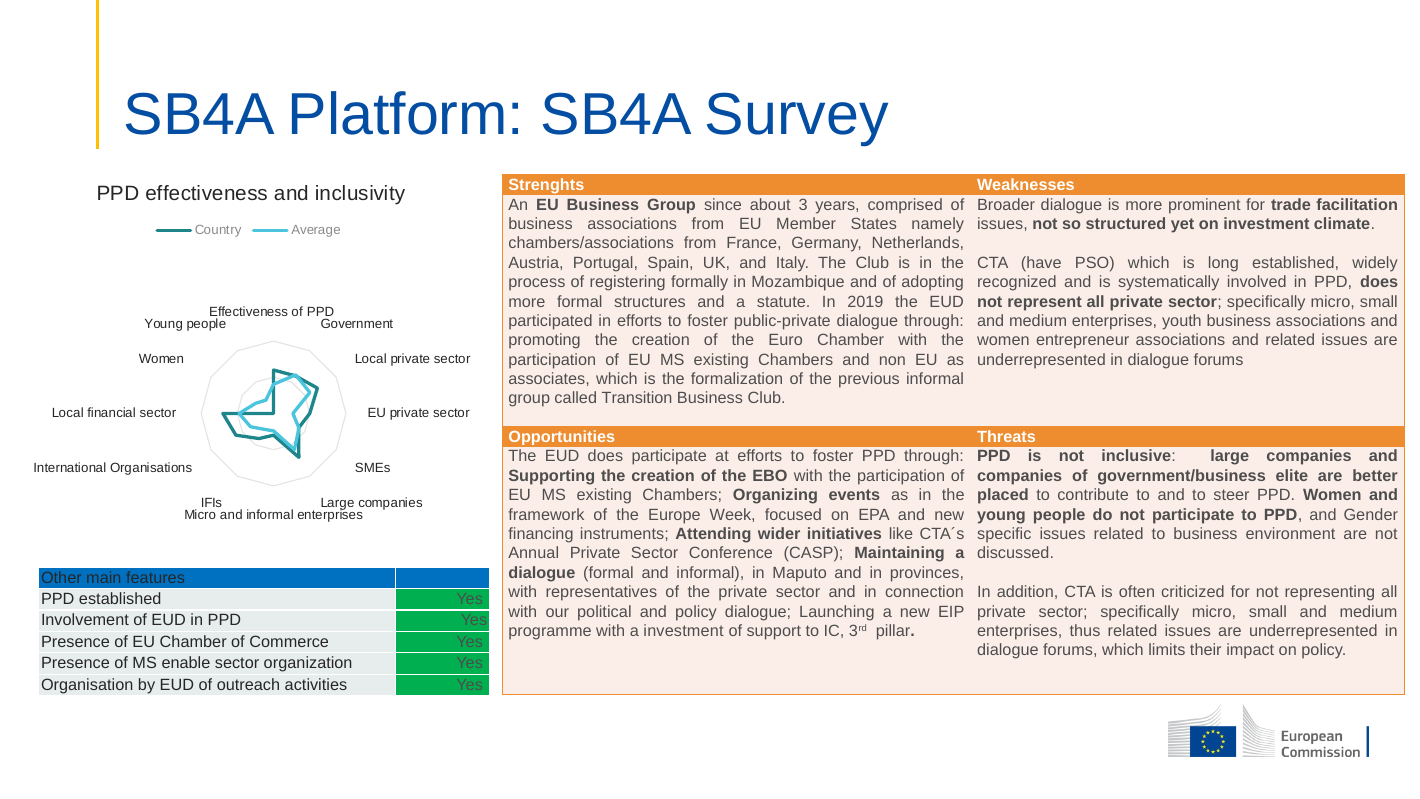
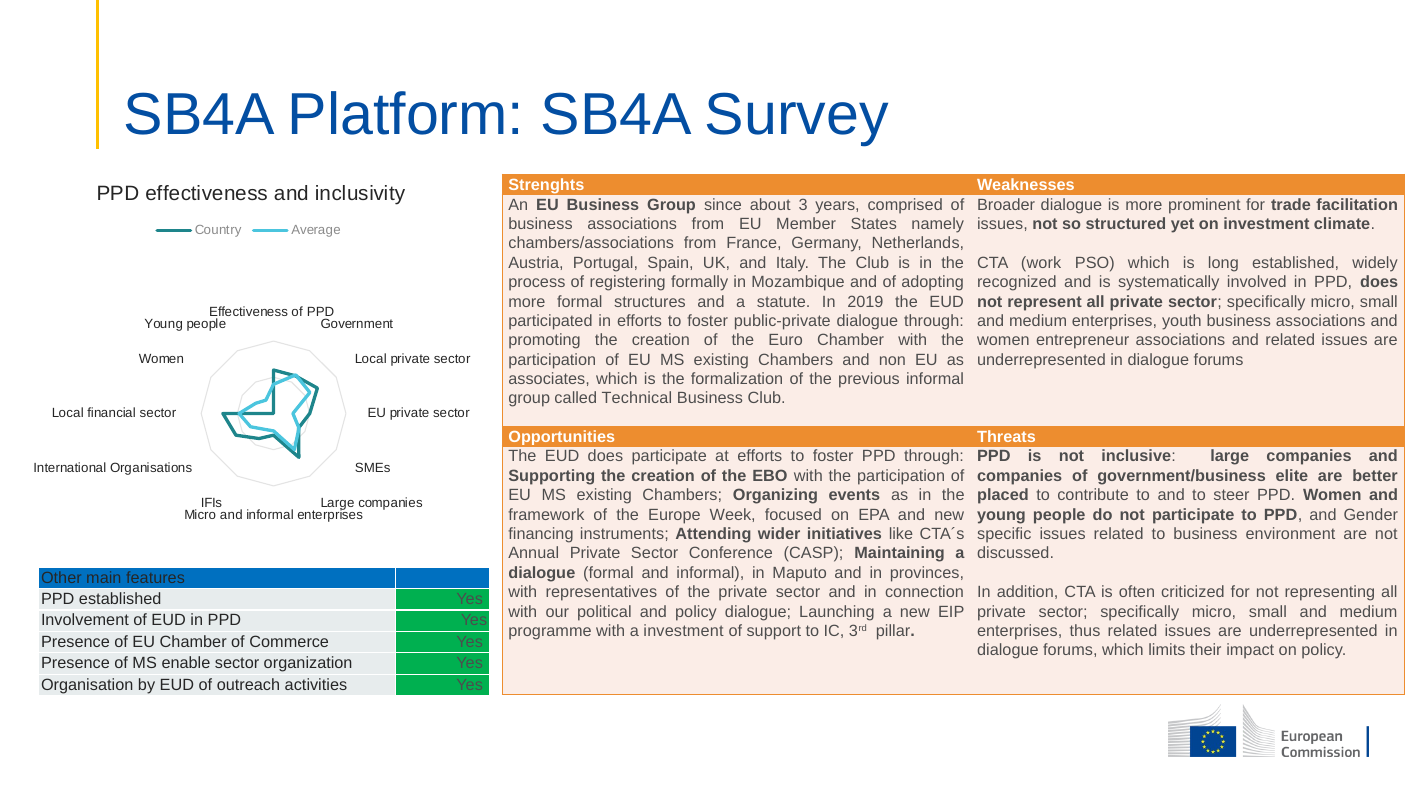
have: have -> work (1041, 263)
Transition: Transition -> Technical (637, 398)
